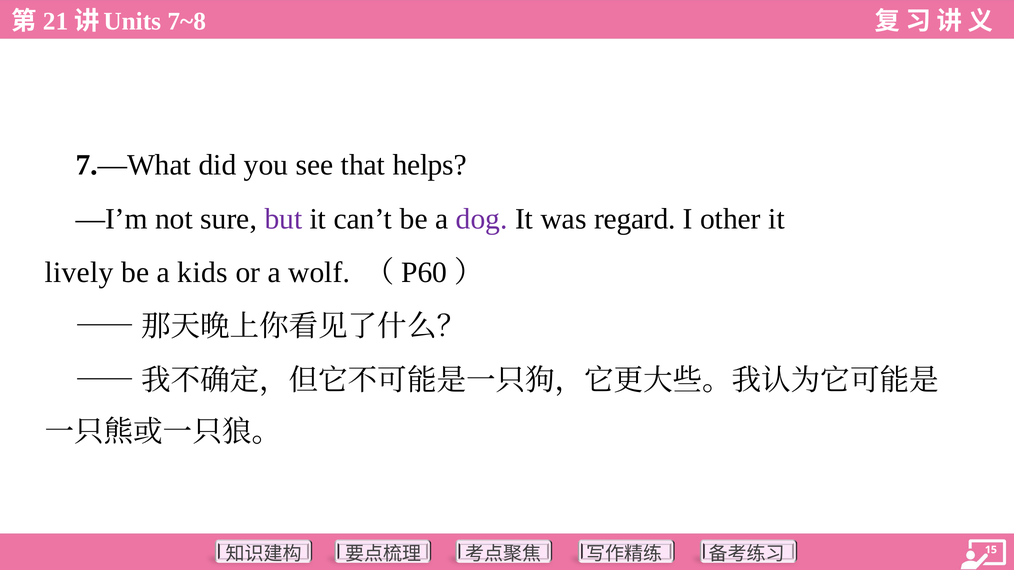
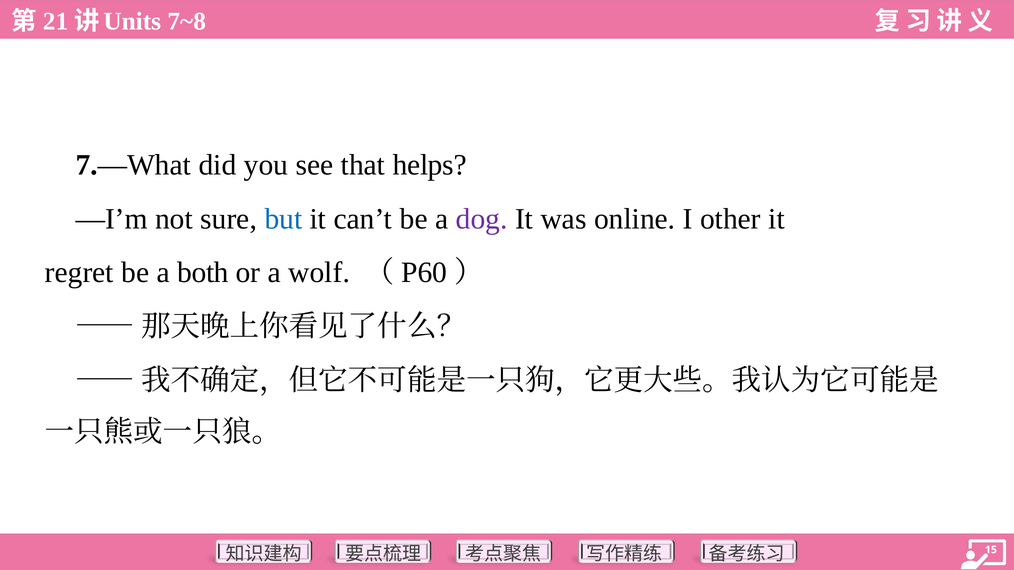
but colour: purple -> blue (283, 219)
regard: regard -> online (635, 219)
lively: lively -> regret (79, 273)
kids: kids -> both (203, 273)
